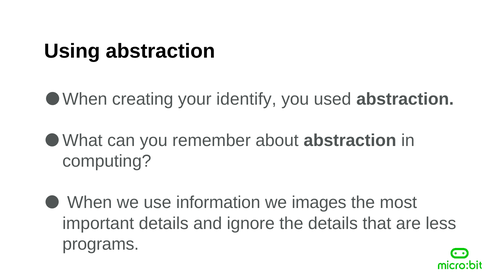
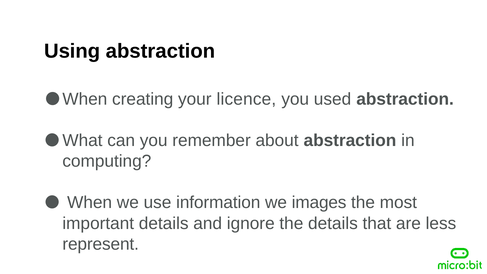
identify: identify -> licence (246, 99)
programs: programs -> represent (101, 244)
